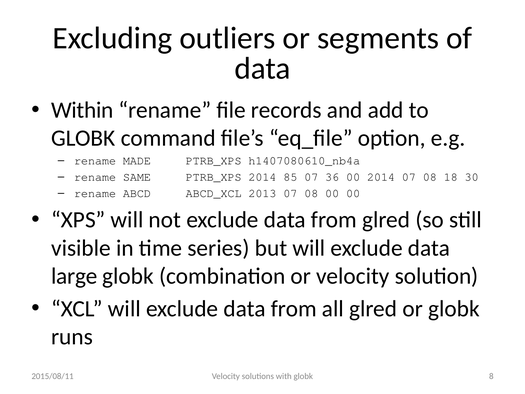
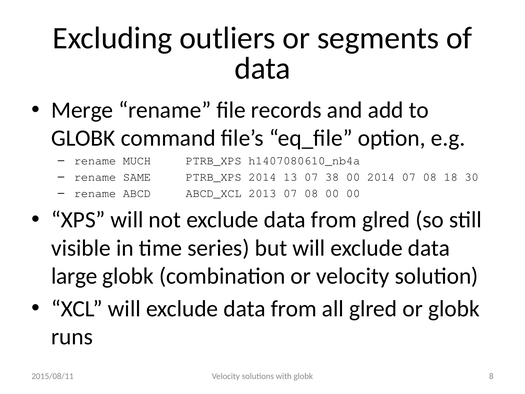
Within: Within -> Merge (82, 110)
MADE: MADE -> MUCH (137, 161)
85: 85 -> 13 (290, 177)
36: 36 -> 38 (332, 177)
